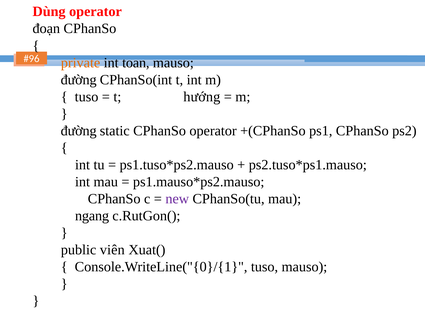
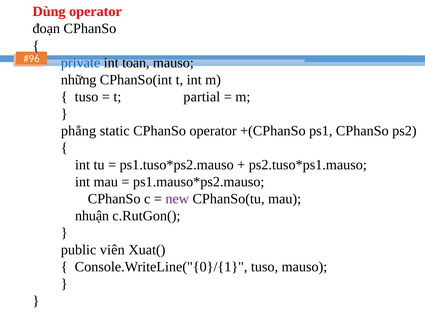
private colour: orange -> blue (81, 63)
đường: đường -> những (79, 80)
hướng: hướng -> partial (202, 97)
đường: đường -> phẳng (79, 131)
ngang: ngang -> nhuận (92, 216)
